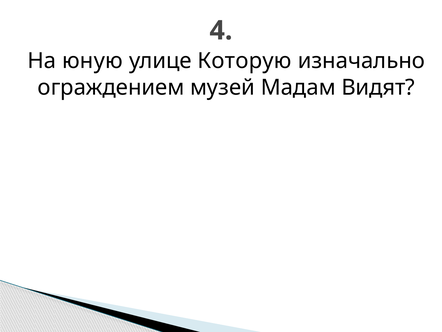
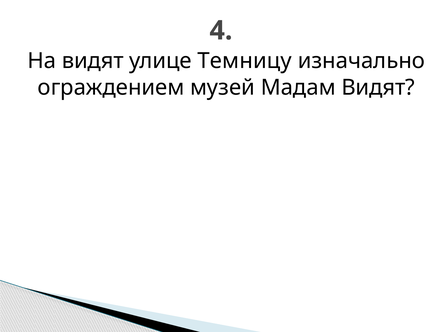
На юную: юную -> видят (93, 61)
Которую: Которую -> Темницу (245, 61)
